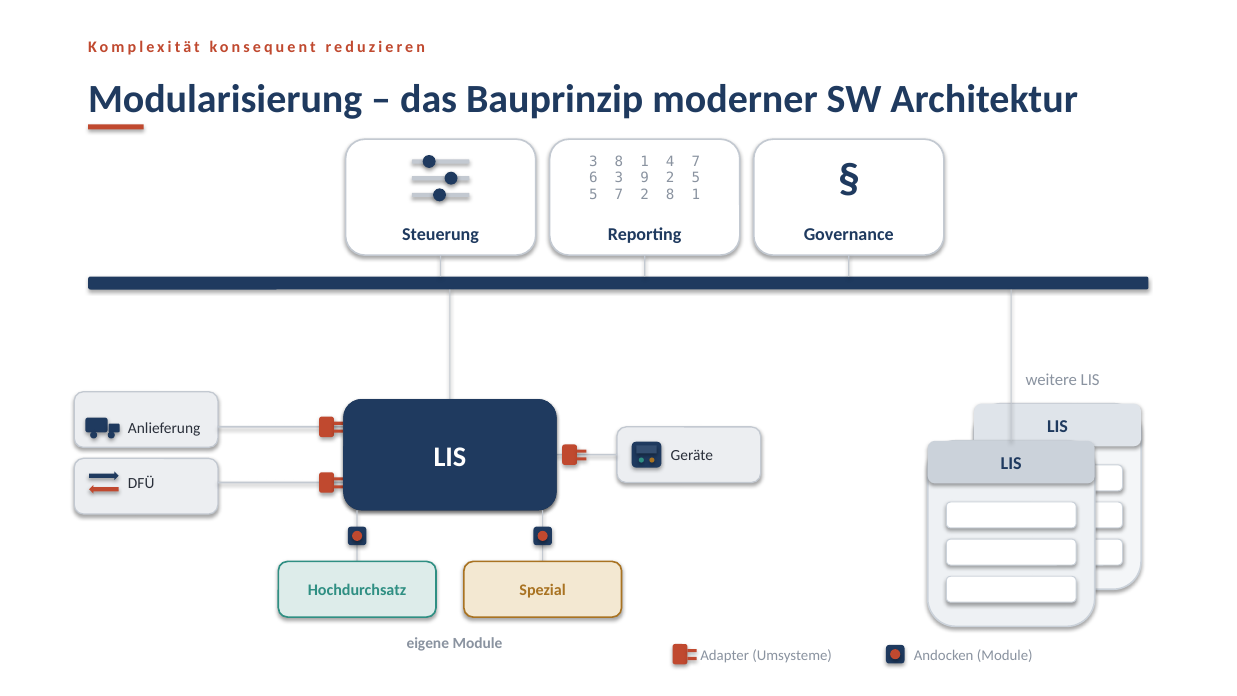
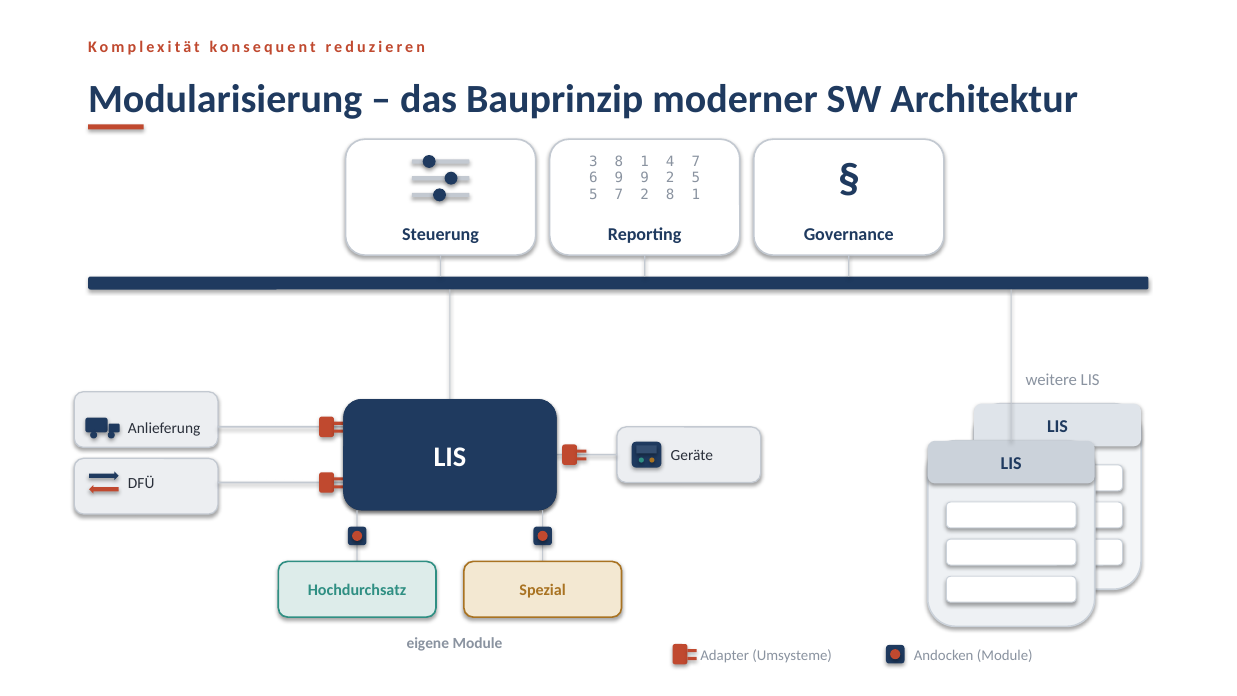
6 3: 3 -> 9 (619, 178)
